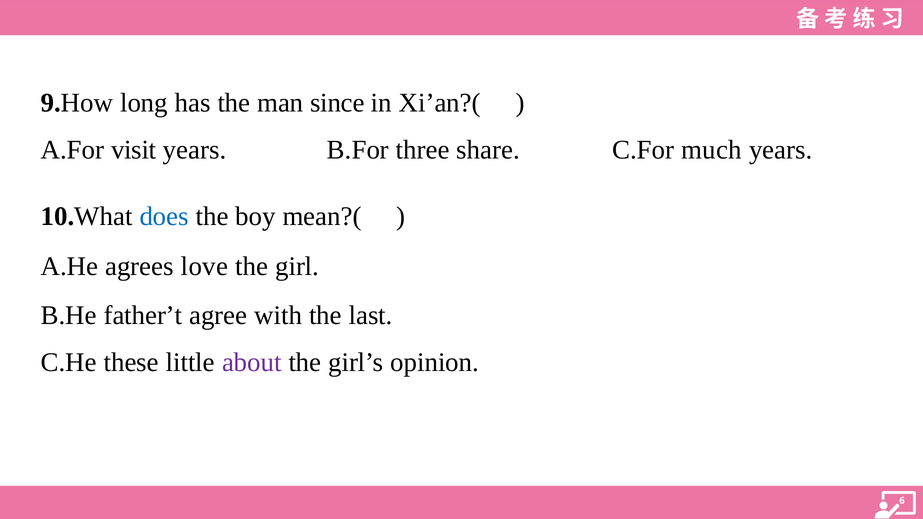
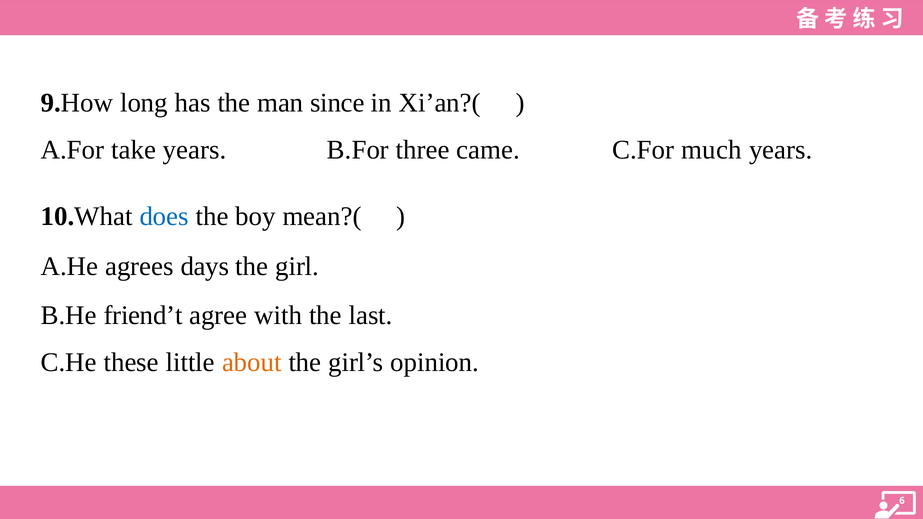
visit: visit -> take (134, 150)
share: share -> came (488, 150)
love: love -> days (205, 266)
father’t: father’t -> friend’t (143, 315)
about colour: purple -> orange (252, 363)
